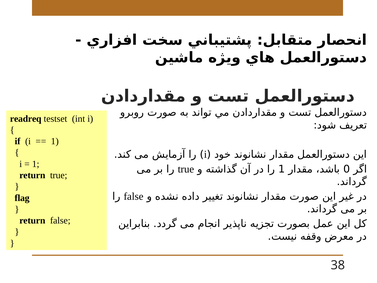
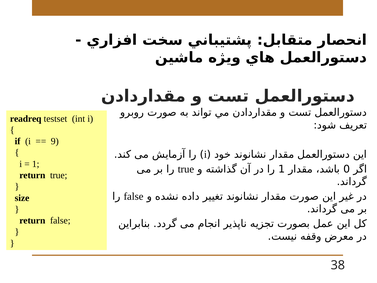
1: 1 -> 9 (55, 141)
flag: flag -> size (22, 198)
